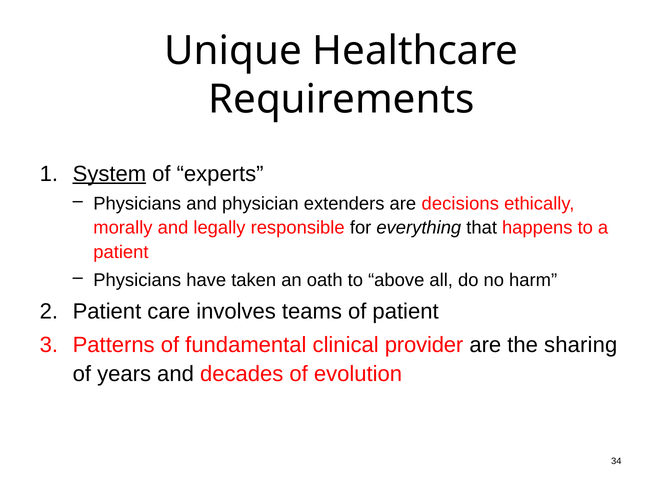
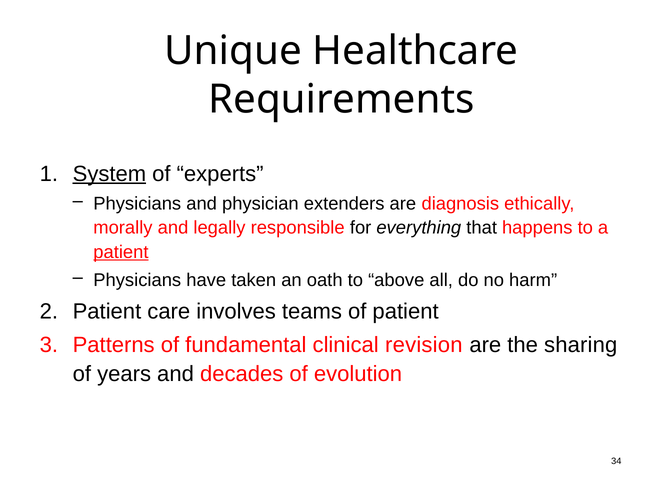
decisions: decisions -> diagnosis (460, 203)
patient underline: none -> present (121, 252)
provider: provider -> revision (424, 345)
